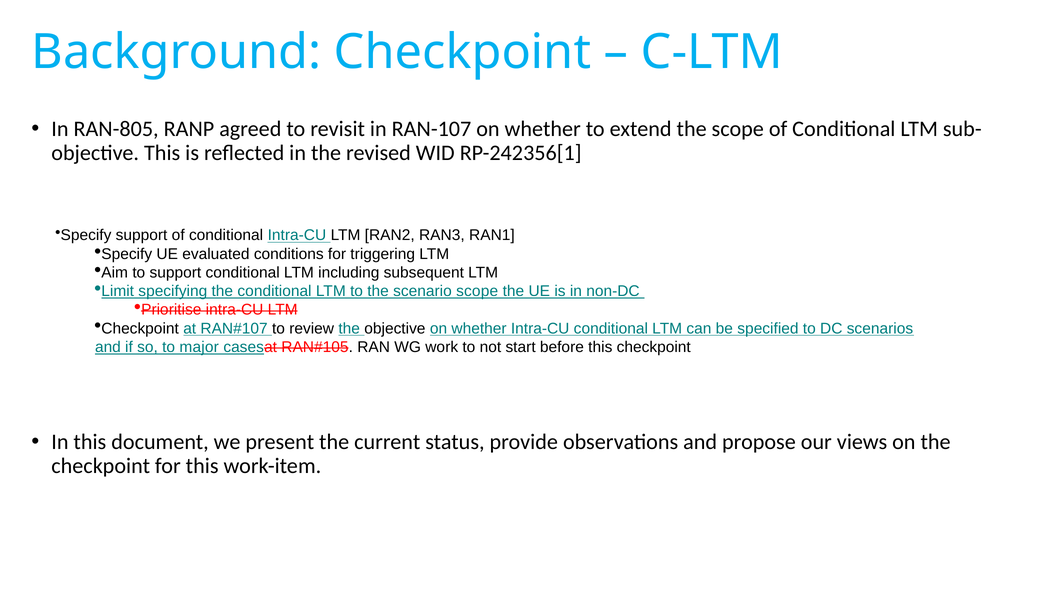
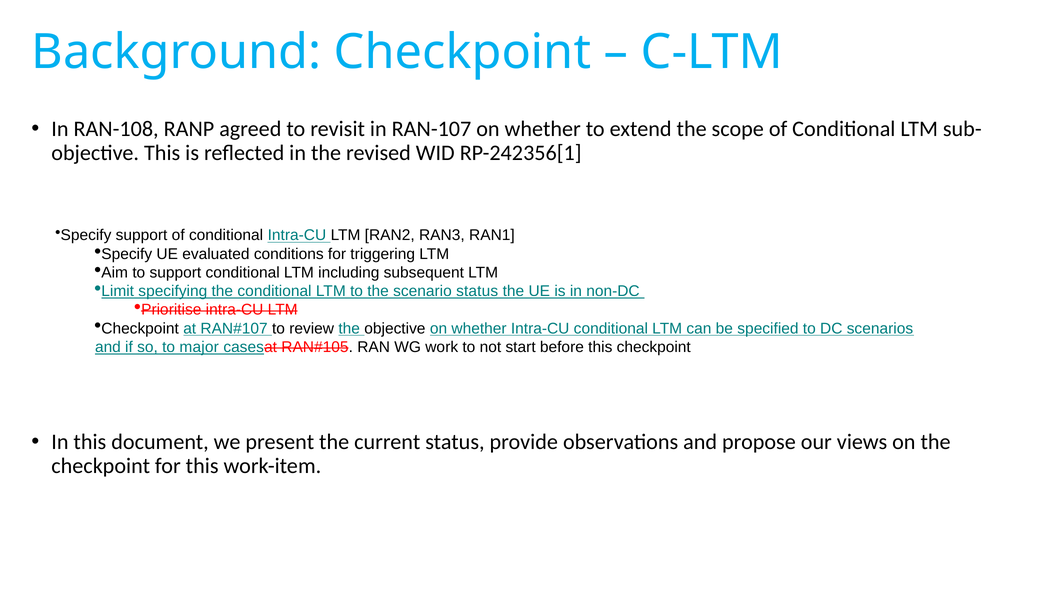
RAN-805: RAN-805 -> RAN-108 (116, 129)
scenario scope: scope -> status (477, 291)
